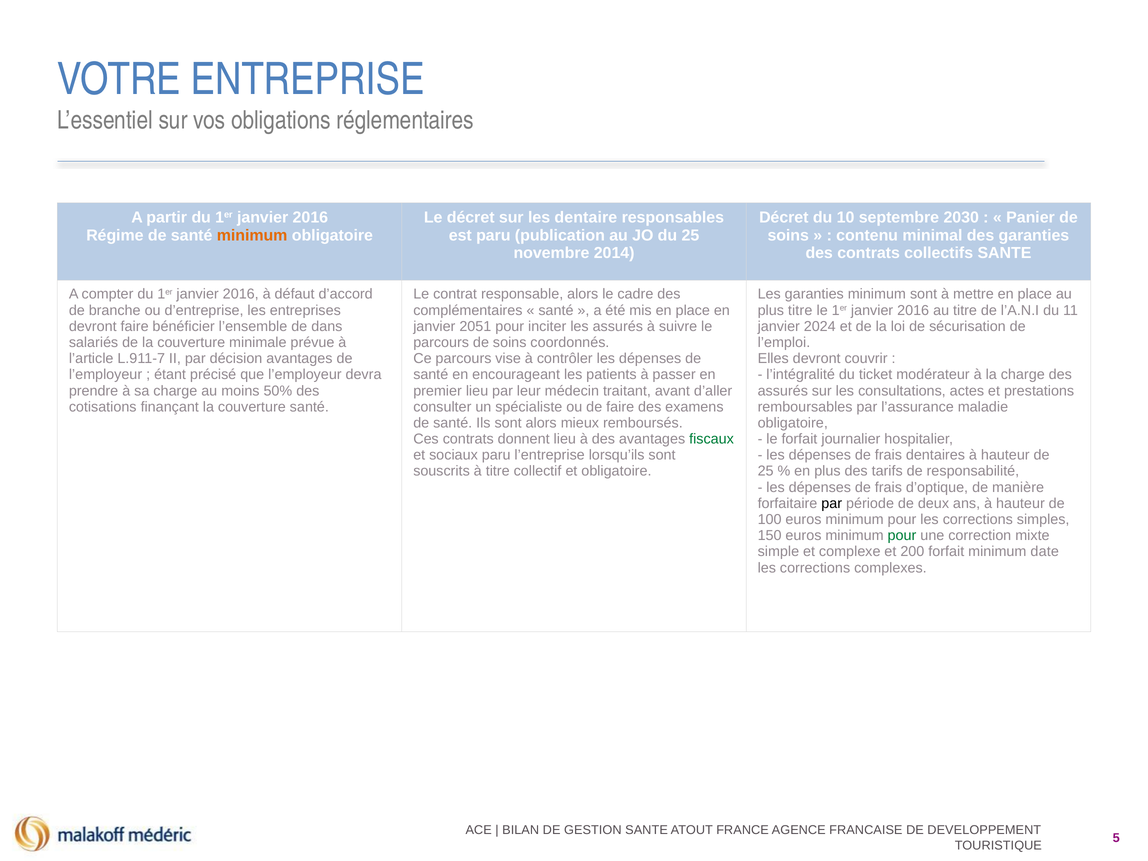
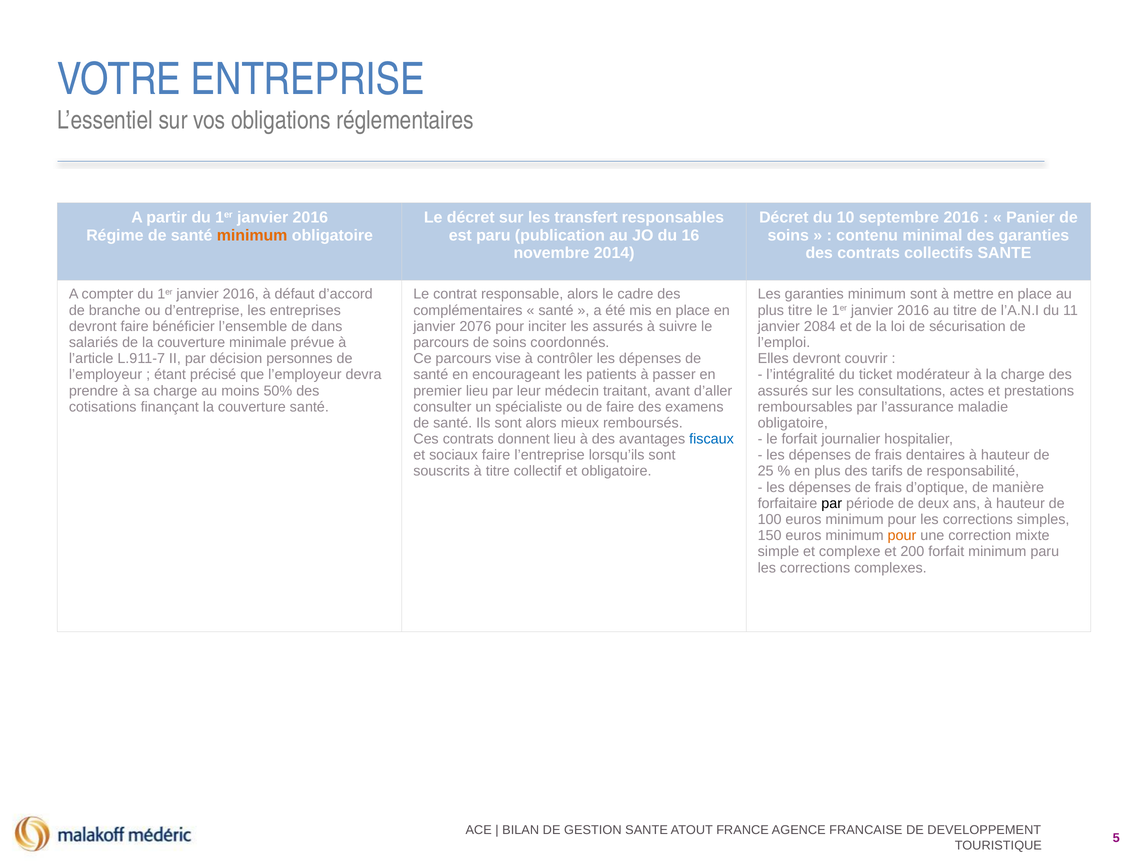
dentaire: dentaire -> transfert (586, 218)
septembre 2030: 2030 -> 2016 (961, 218)
du 25: 25 -> 16 (690, 235)
2051: 2051 -> 2076 (475, 326)
2024: 2024 -> 2084 (820, 326)
décision avantages: avantages -> personnes (299, 359)
fiscaux colour: green -> blue (712, 439)
sociaux paru: paru -> faire (496, 455)
pour colour: green -> orange (902, 536)
minimum date: date -> paru (1045, 552)
